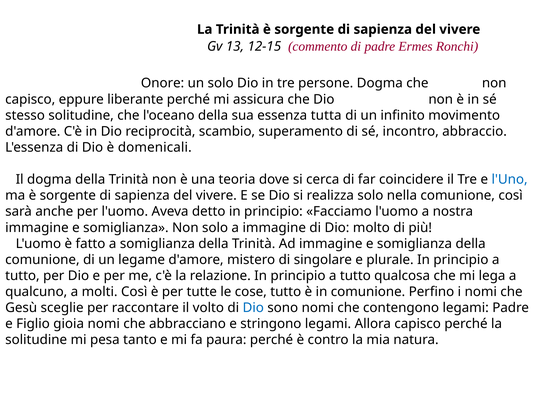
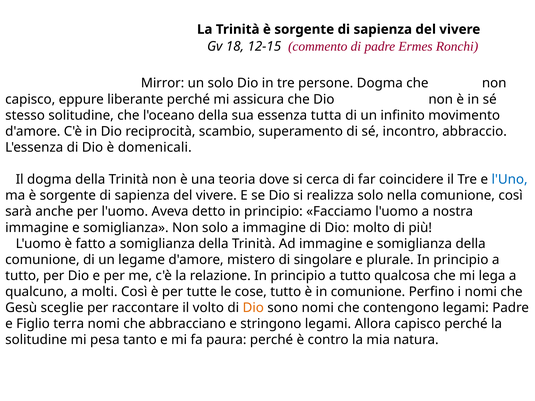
13: 13 -> 18 (235, 46)
Onore: Onore -> Mirror (163, 83)
Dio colour: blue -> orange (253, 308)
gioia: gioia -> terra (69, 324)
